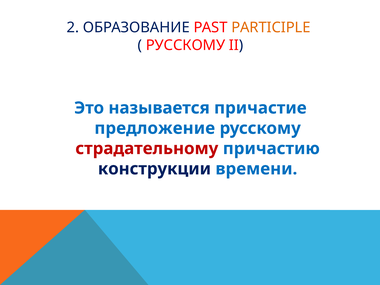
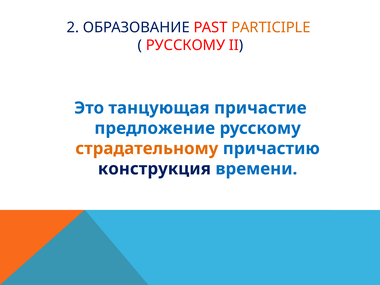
называется: называется -> танцующая (159, 108)
страдательному colour: red -> orange (147, 149)
конструкции: конструкции -> конструкция (154, 169)
